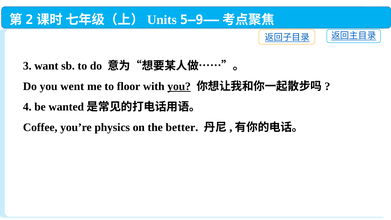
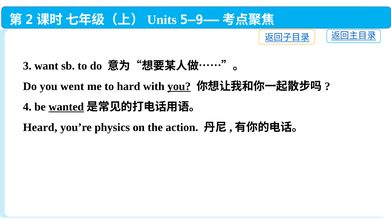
floor: floor -> hard (129, 86)
wanted underline: none -> present (66, 107)
Coffee: Coffee -> Heard (40, 127)
better: better -> action (182, 127)
